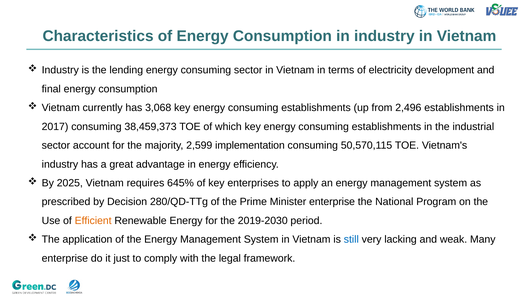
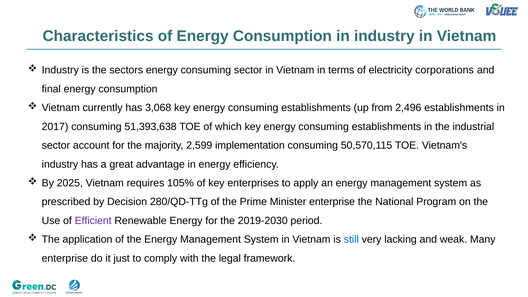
lending: lending -> sectors (126, 70)
development: development -> corporations (445, 70)
38,459,373: 38,459,373 -> 51,393,638 (151, 127)
645%: 645% -> 105% (181, 183)
Efficient colour: orange -> purple (93, 221)
